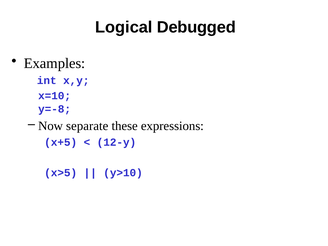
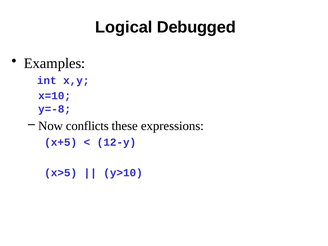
separate: separate -> conflicts (87, 126)
